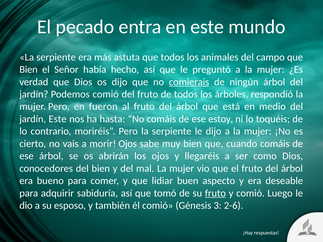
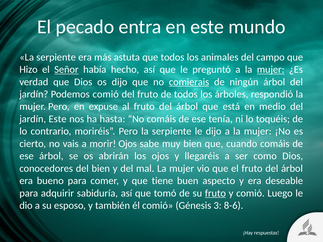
Bien: Bien -> Hizo (28, 70)
Señor underline: none -> present (66, 70)
mujer underline: none -> present (271, 70)
fueron: fueron -> expuse (103, 107)
estoy: estoy -> tenía (221, 119)
lidiar: lidiar -> tiene (162, 181)
2-6: 2-6 -> 8-6 (234, 206)
